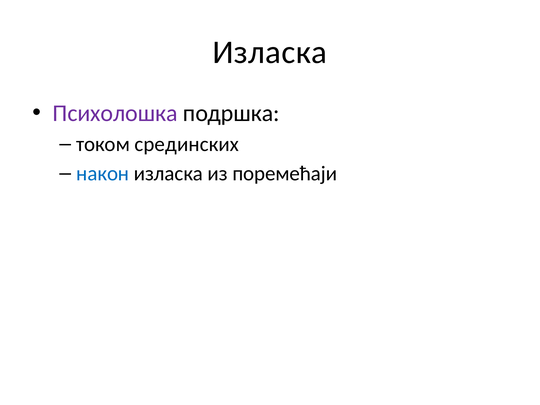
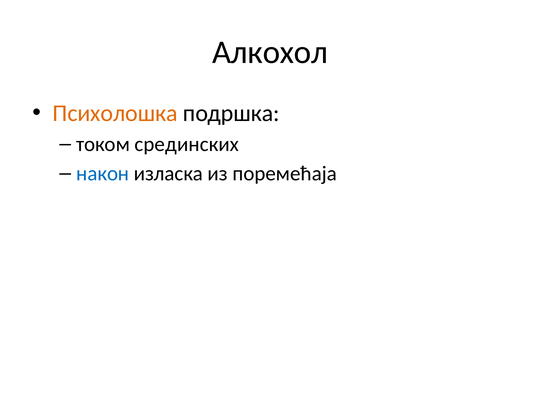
Изласка: Изласка -> Алкохол (270, 52)
Психолошка colour: purple -> orange (115, 113)
поремећаји: поремећаји -> поремећаја (285, 174)
